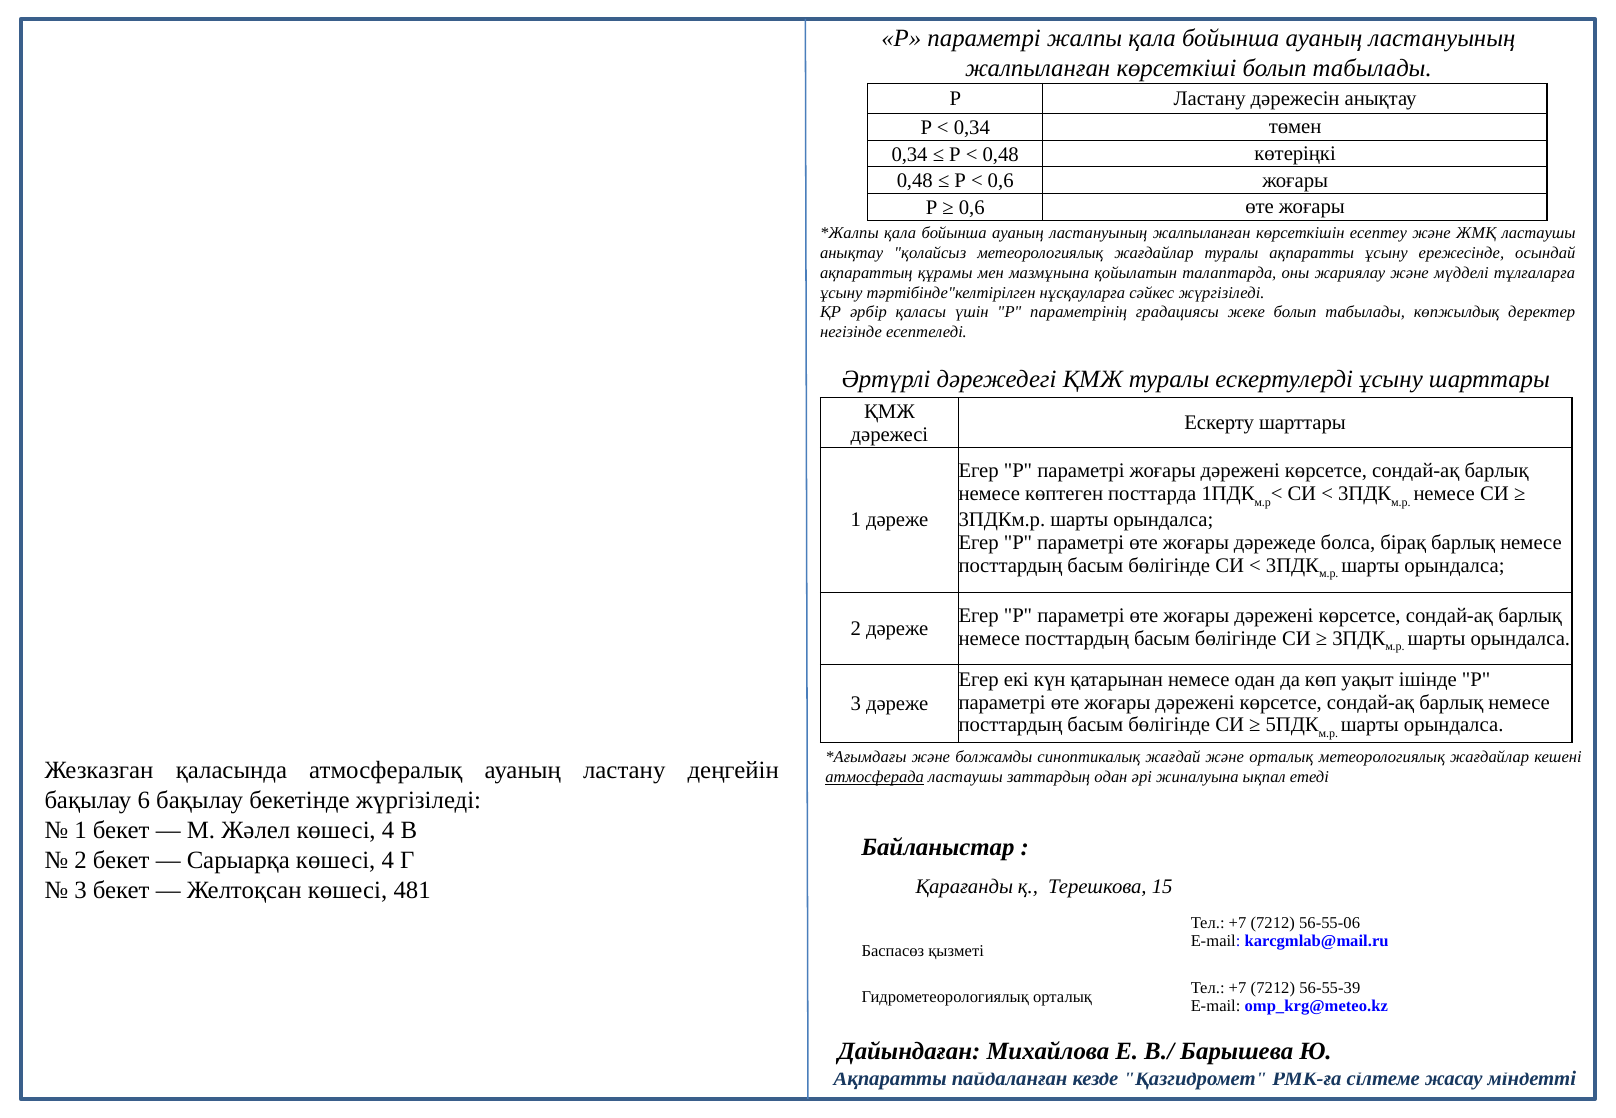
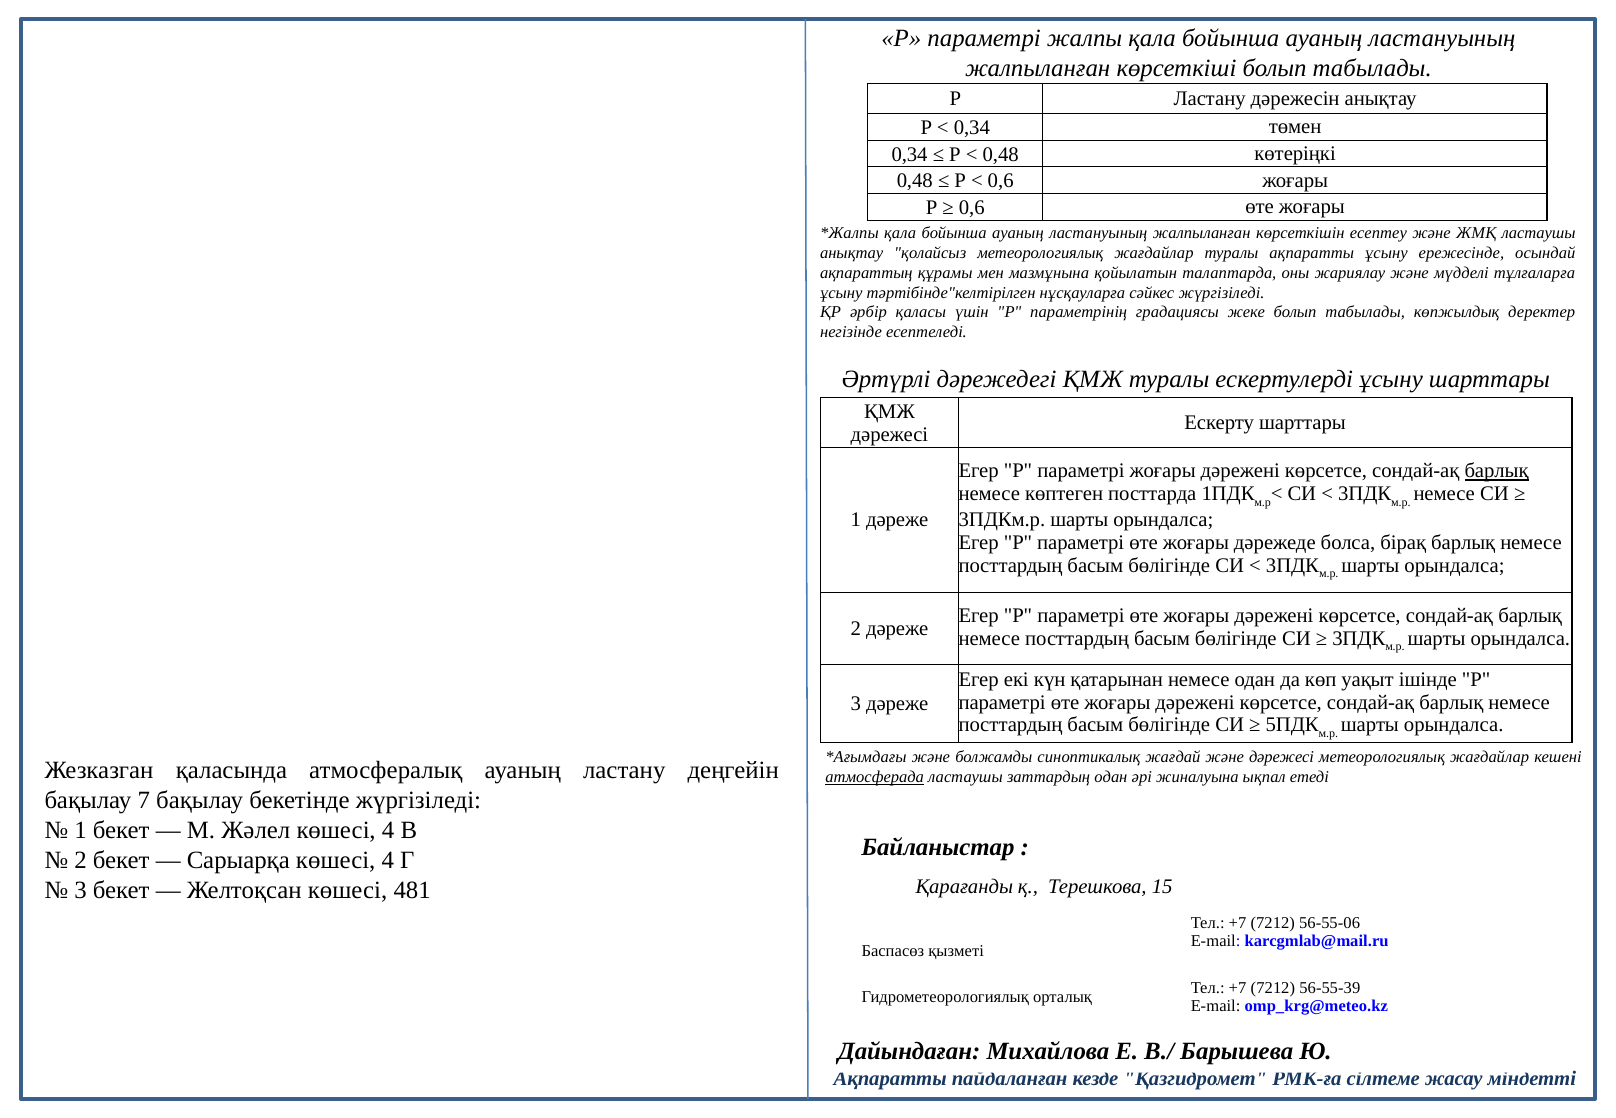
барлық underline: none -> present (1497, 471)
және орталық: орталық -> дәрежесі (1281, 758)
6: 6 -> 7 (144, 801)
